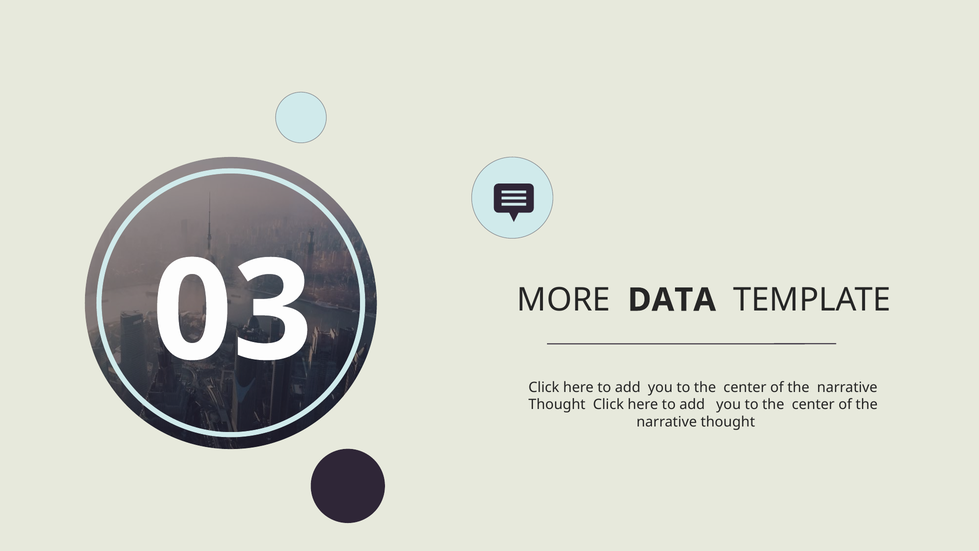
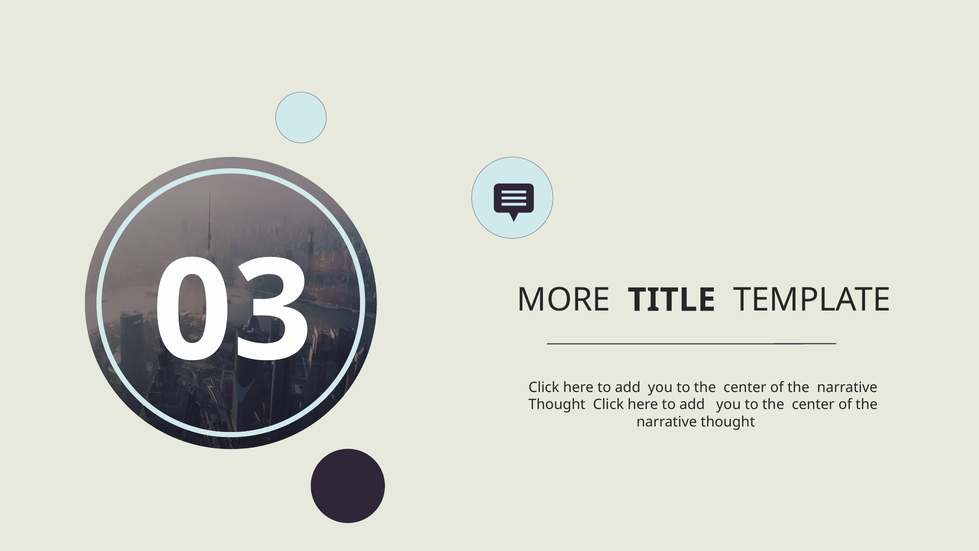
DATA: DATA -> TITLE (672, 300)
